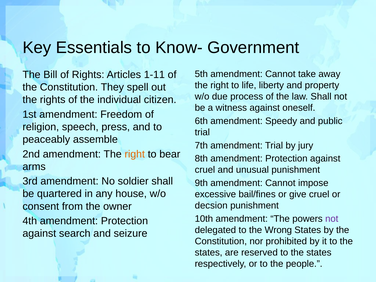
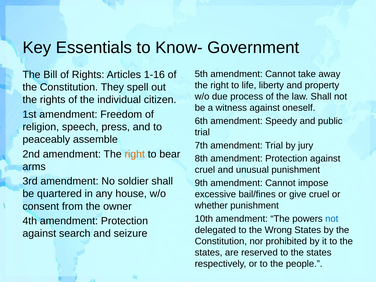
1-11: 1-11 -> 1-16 (154, 75)
decsion: decsion -> whether (211, 206)
not colour: purple -> blue (332, 219)
